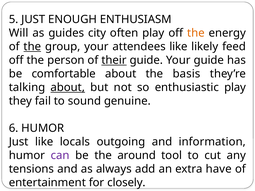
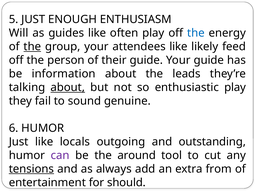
guides city: city -> like (97, 33)
the colour: orange -> blue (196, 33)
their underline: present -> none (114, 60)
comfortable: comfortable -> information (64, 74)
basis: basis -> leads (187, 74)
information: information -> outstanding (212, 142)
tensions underline: none -> present (31, 169)
have: have -> from (219, 169)
closely: closely -> should (126, 183)
